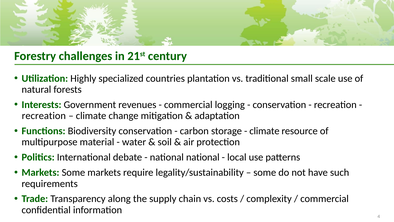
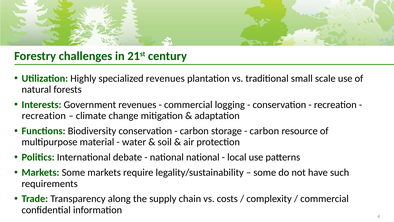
specialized countries: countries -> revenues (165, 78)
climate: climate -> carbon (264, 131)
